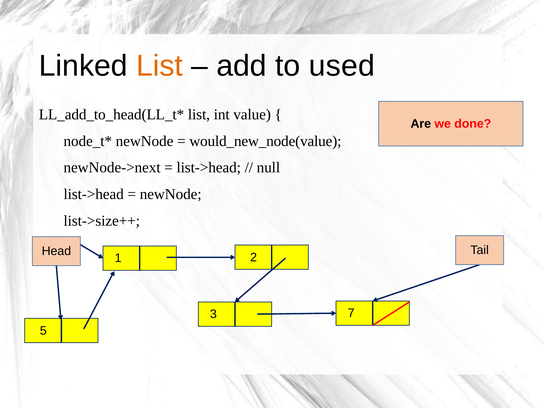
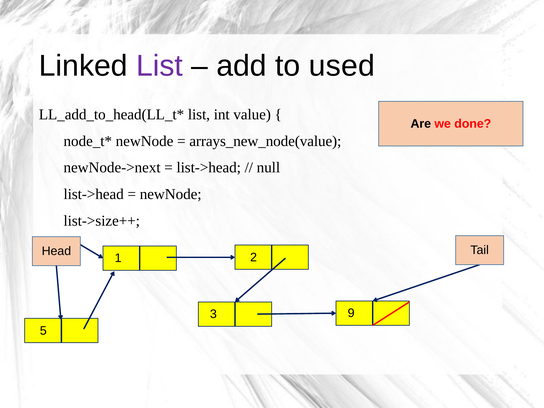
List colour: orange -> purple (160, 66)
would_new_node(value: would_new_node(value -> arrays_new_node(value (265, 141)
7: 7 -> 9 (351, 313)
